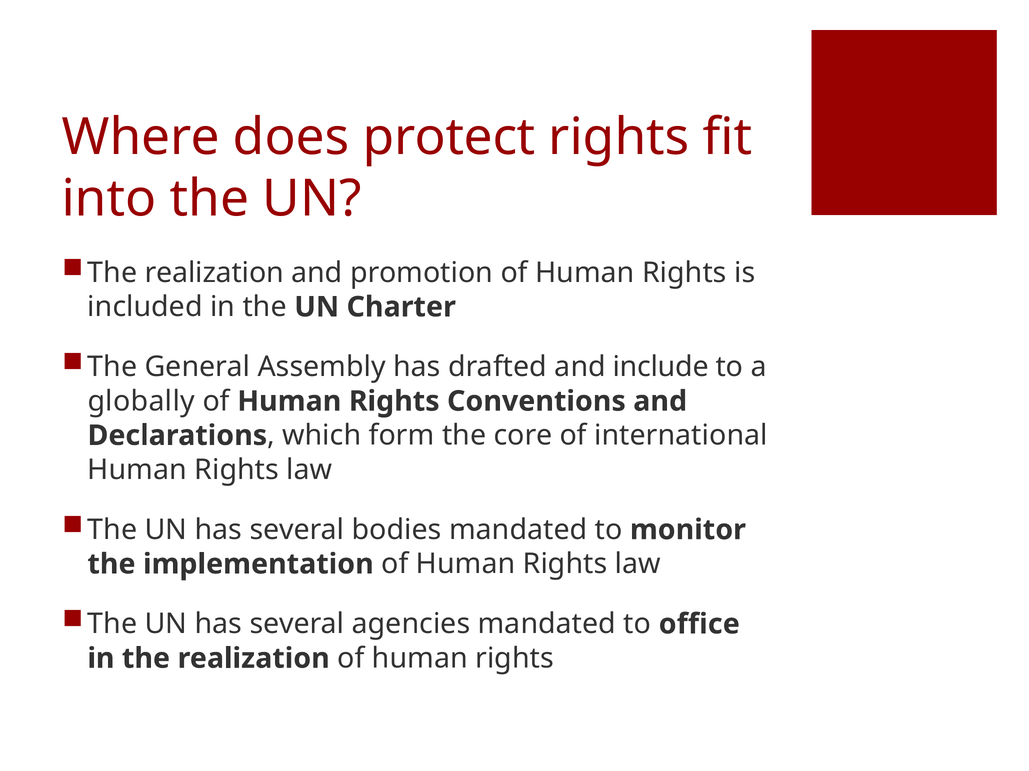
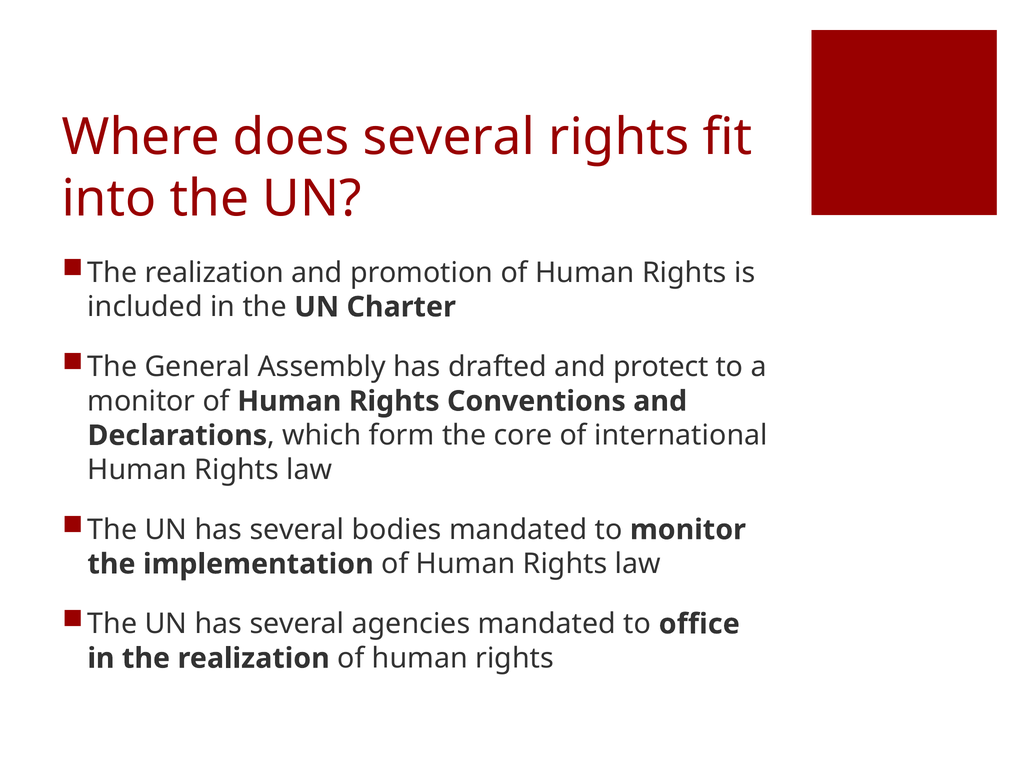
does protect: protect -> several (449, 137)
include: include -> protect (661, 367)
globally: globally -> monitor (141, 402)
